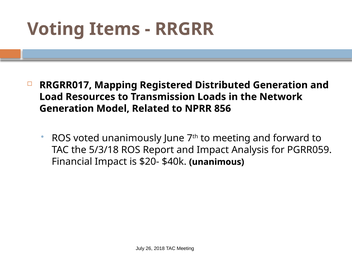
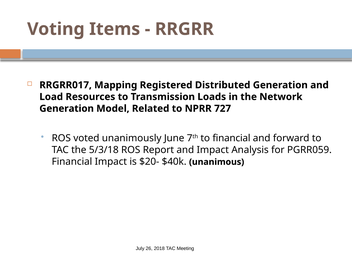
856: 856 -> 727 (223, 109)
to meeting: meeting -> financial (231, 138)
